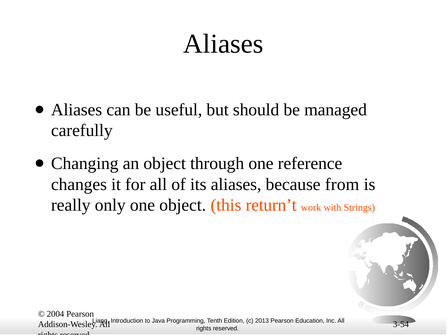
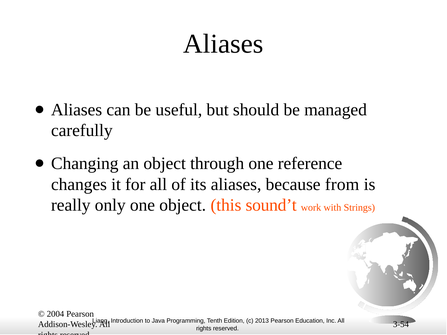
return’t: return’t -> sound’t (271, 205)
